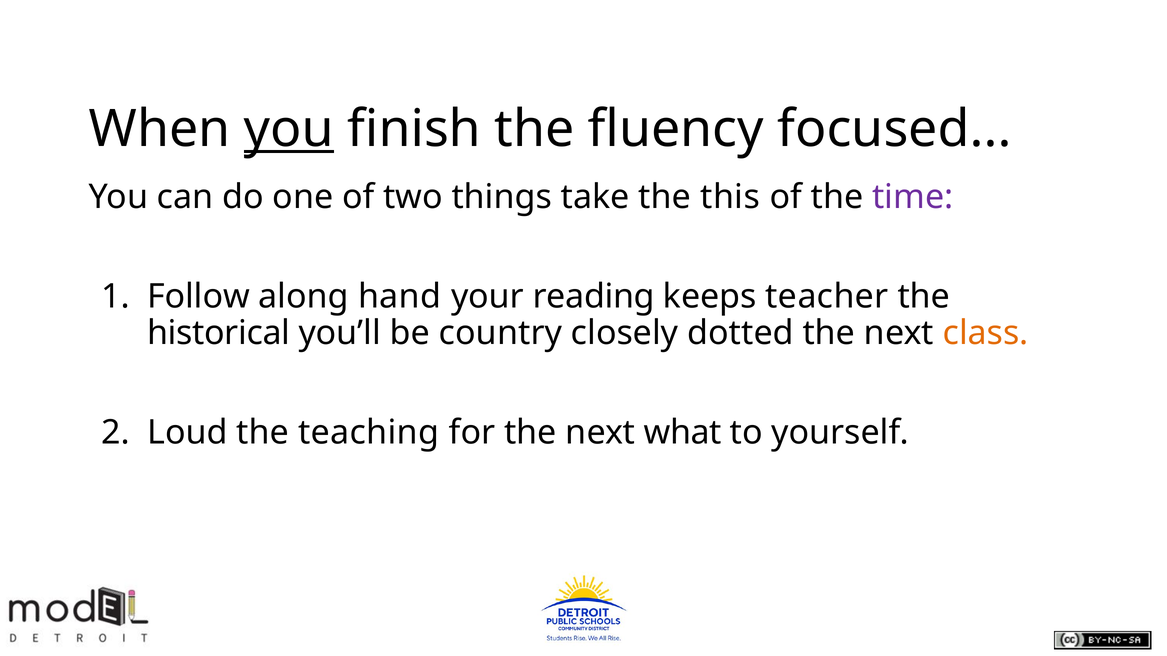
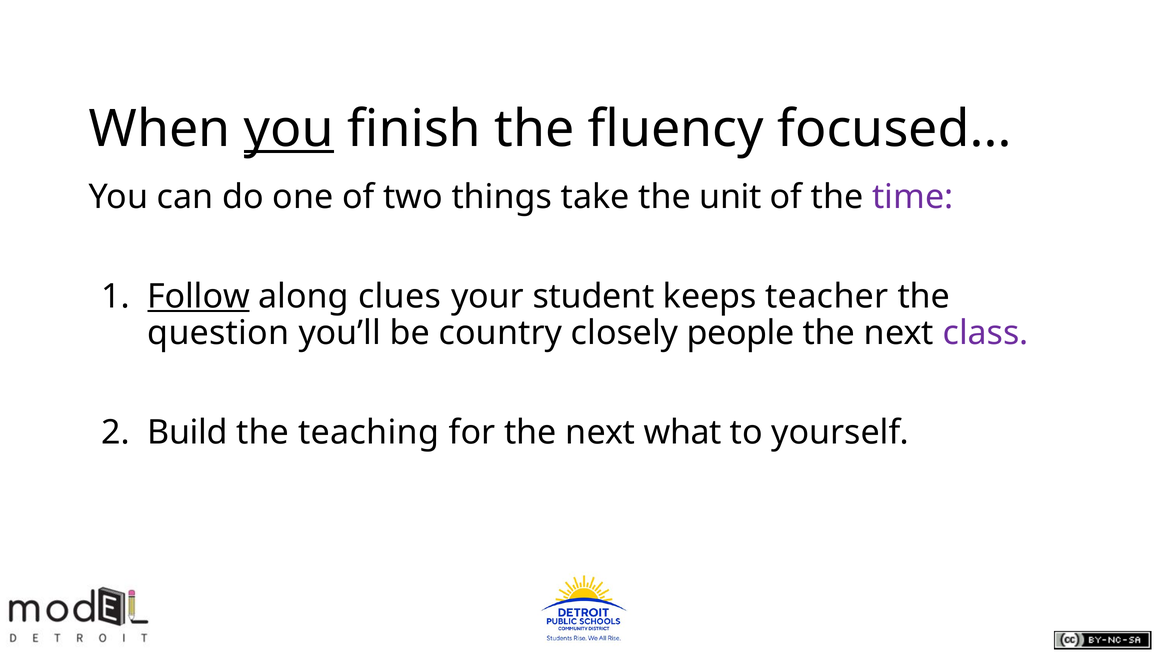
this: this -> unit (731, 197)
Follow underline: none -> present (199, 297)
hand: hand -> clues (400, 297)
reading: reading -> student (594, 297)
historical: historical -> question (218, 333)
dotted: dotted -> people (741, 333)
class colour: orange -> purple (986, 333)
Loud: Loud -> Build (188, 433)
